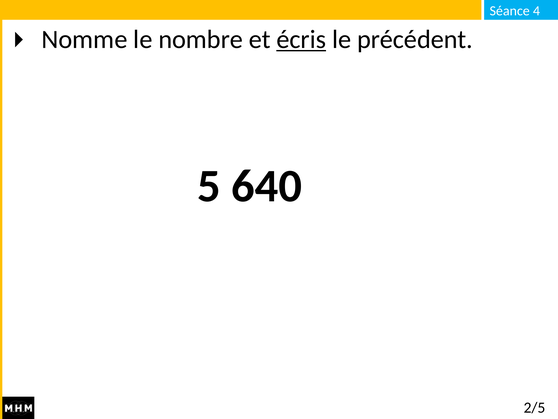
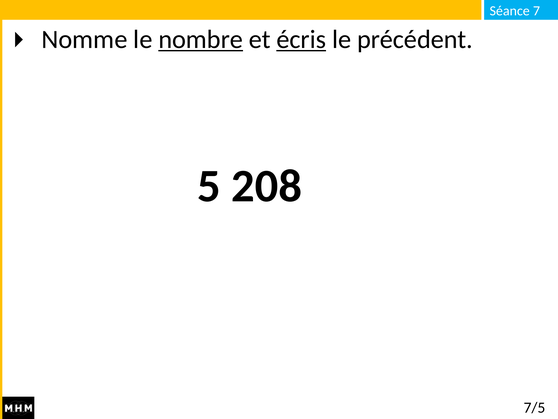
4: 4 -> 7 (536, 11)
nombre underline: none -> present (201, 39)
640: 640 -> 208 (267, 186)
2/5: 2/5 -> 7/5 (534, 407)
